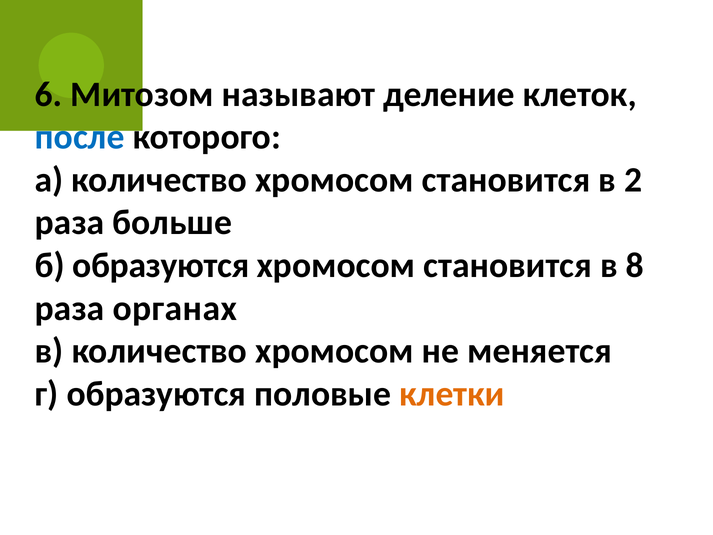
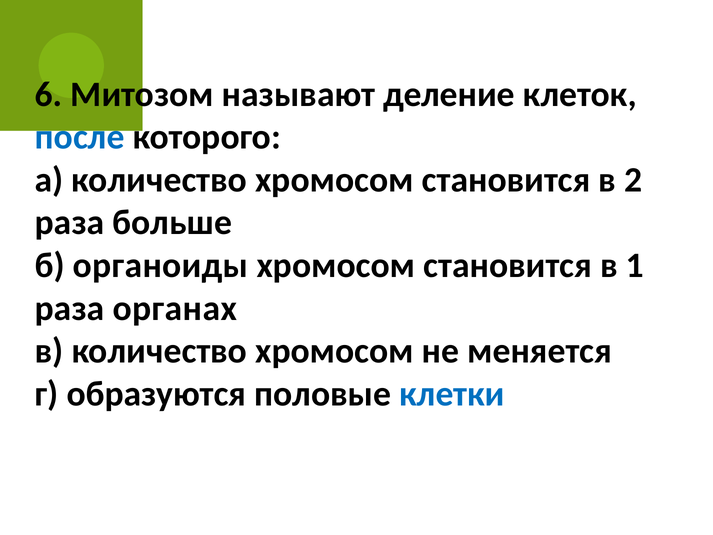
б образуются: образуются -> органоиды (161, 265)
8: 8 -> 1 (635, 265)
клетки colour: orange -> blue (452, 394)
